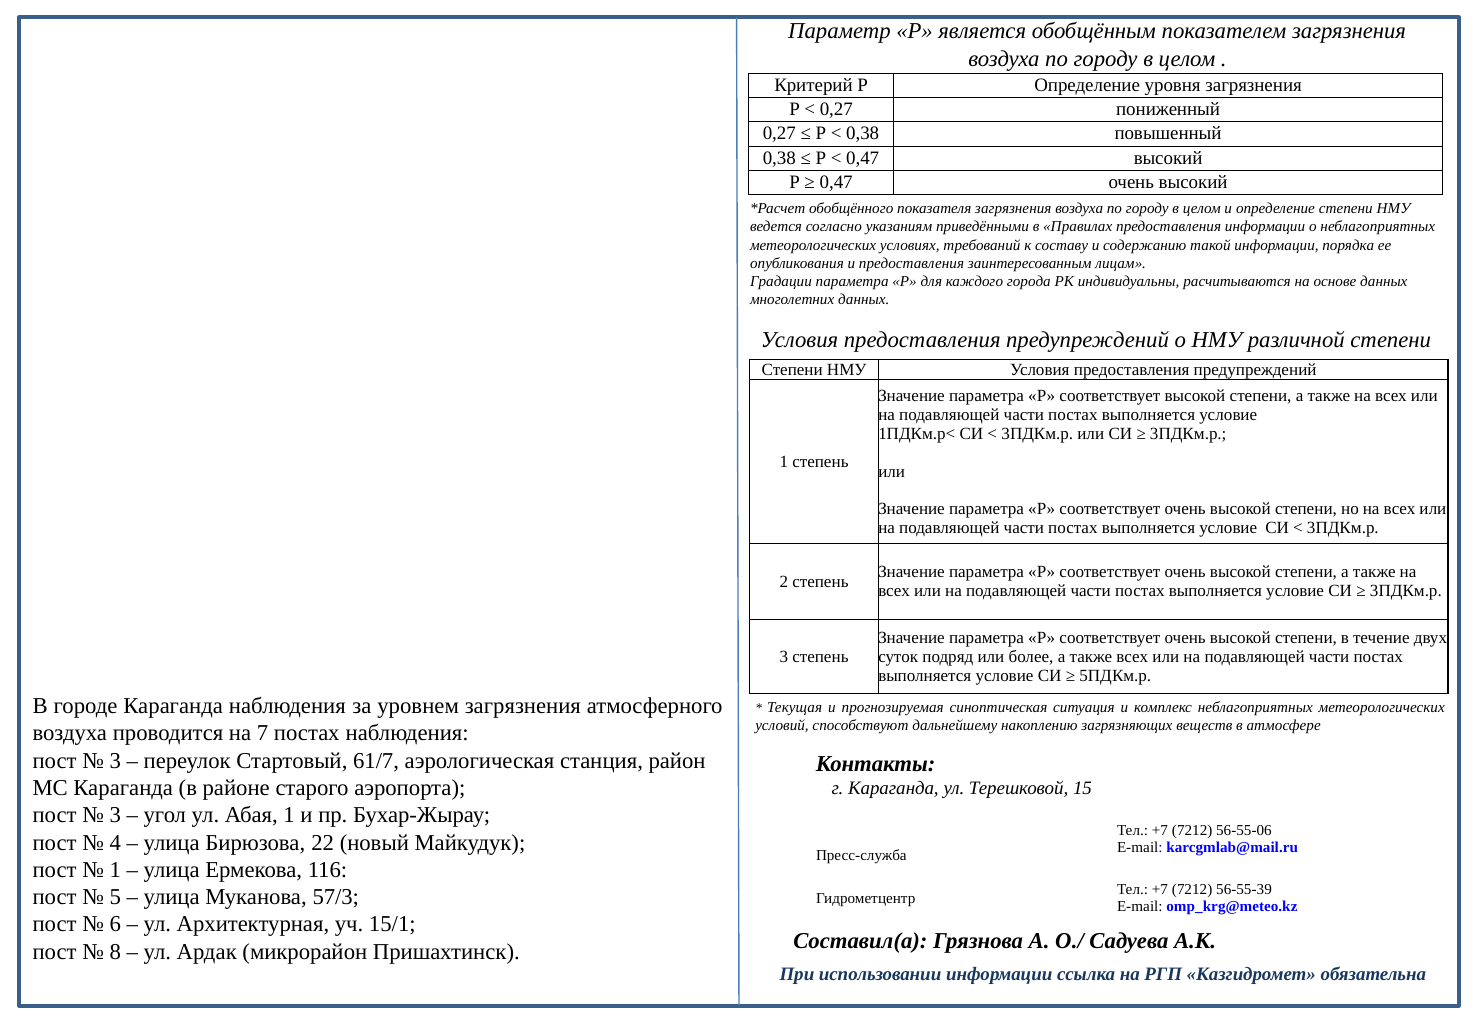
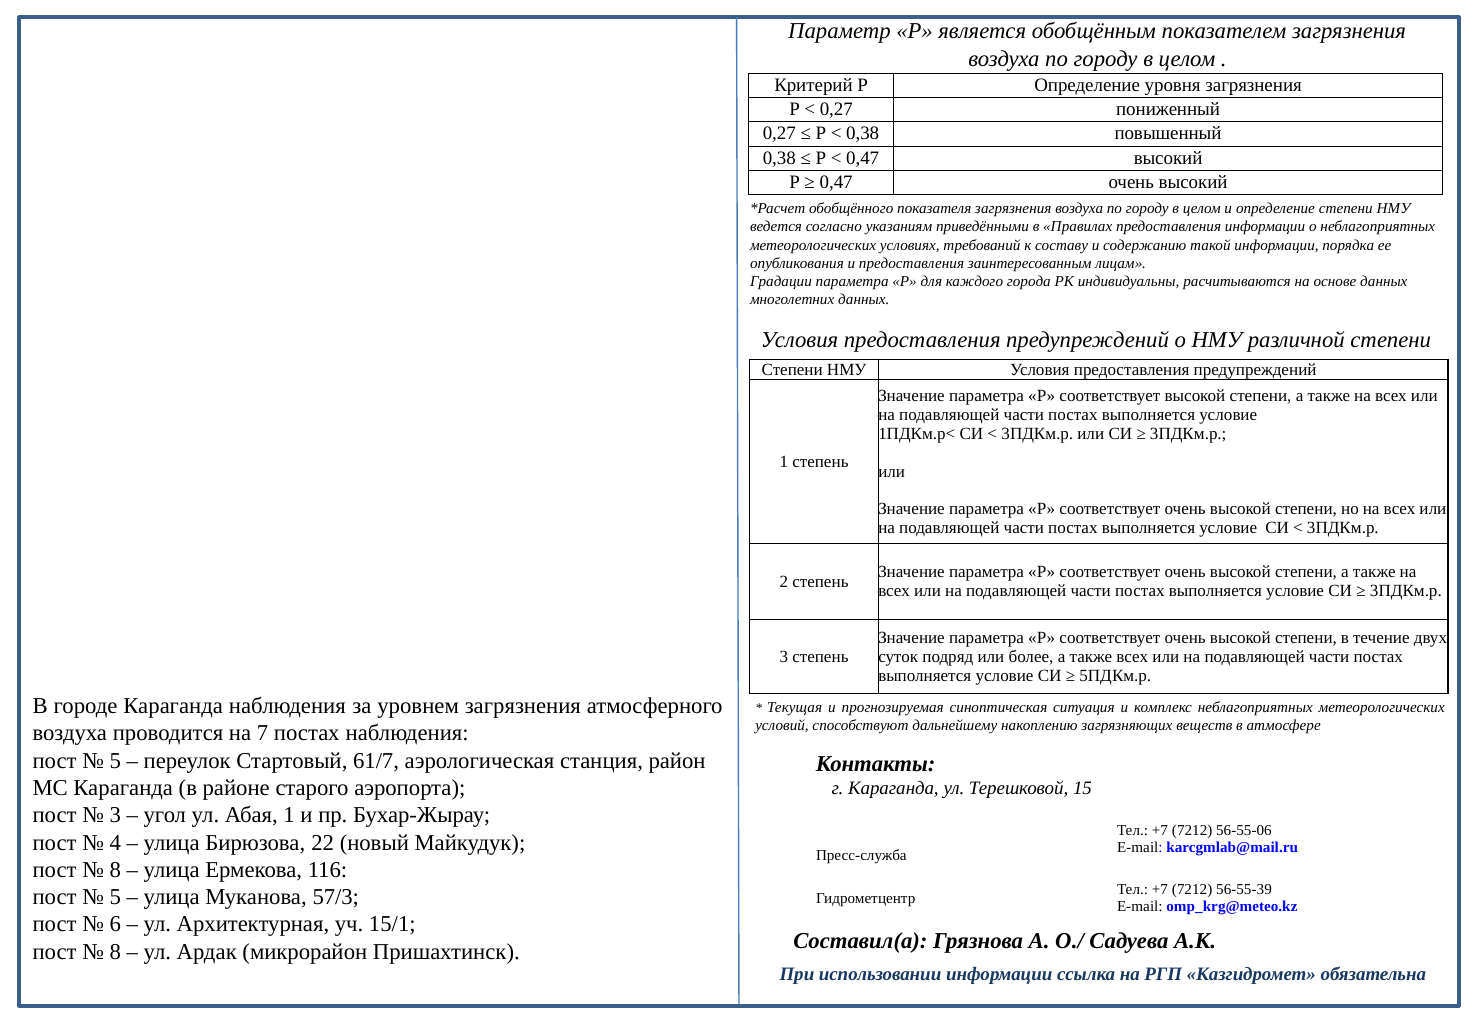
3: 3 -> 5 (115, 761)
1: 1 -> 8 (115, 870)
